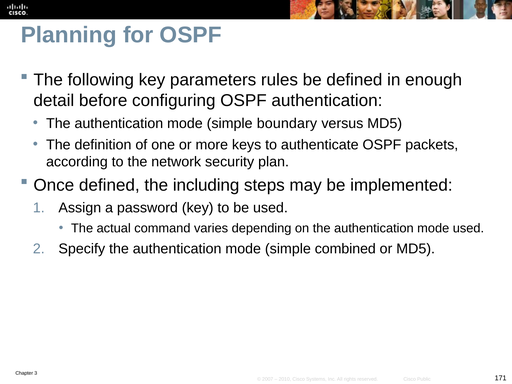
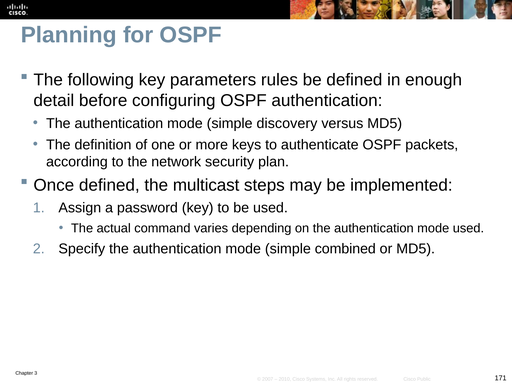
boundary: boundary -> discovery (287, 123)
including: including -> multicast (206, 185)
